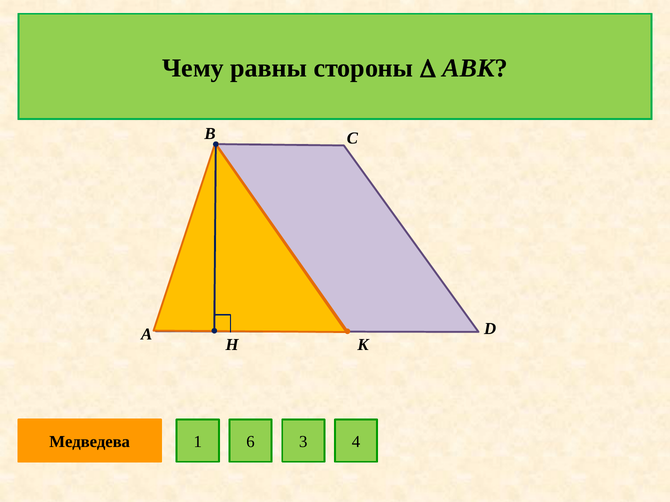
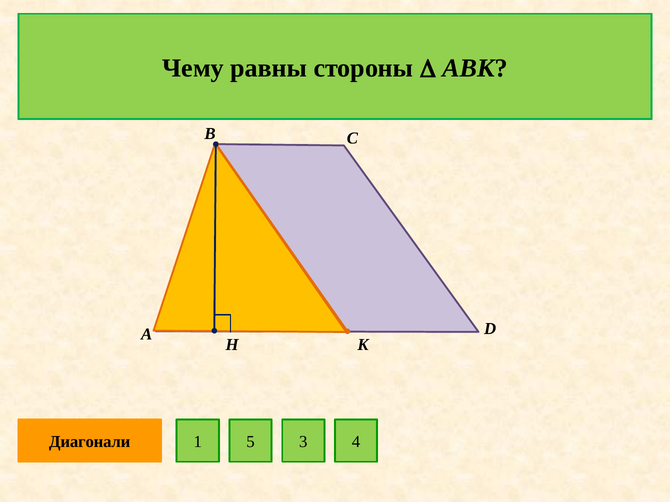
Медведева: Медведева -> Диагонали (90, 442)
6: 6 -> 5 (251, 442)
